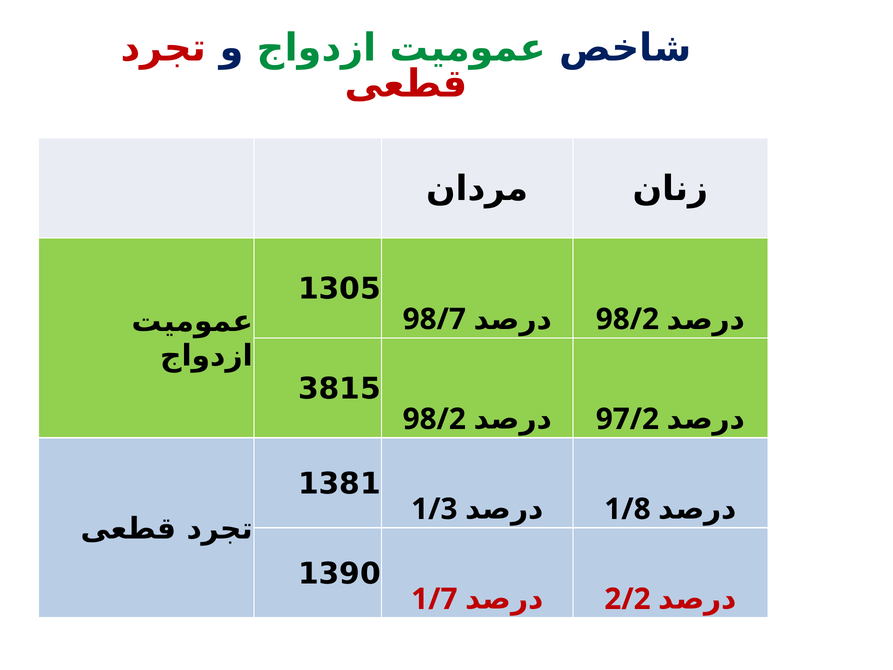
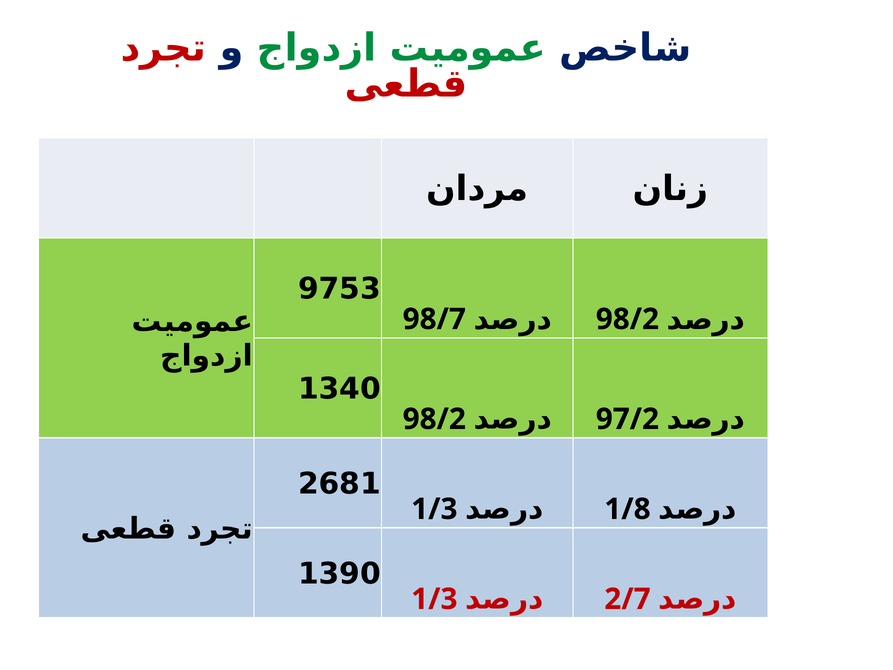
1305: 1305 -> 9753 (339, 289)
3815: 3815 -> 1340 (339, 389)
1381: 1381 -> 2681 (339, 484)
1/7: 1/7 -> 1/3 (434, 599)
2/2: 2/2 -> 2/7 (628, 599)
